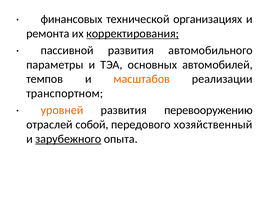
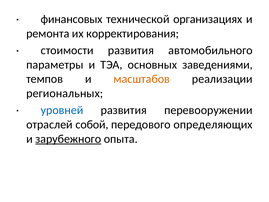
корректирования underline: present -> none (133, 33)
пассивной: пассивной -> стоимости (67, 50)
автомобилей: автомобилей -> заведениями (217, 65)
транспортном: транспортном -> региональных (65, 93)
уровней colour: orange -> blue (62, 110)
перевооружению: перевооружению -> перевооружении (208, 110)
хозяйственный: хозяйственный -> определяющих (213, 124)
